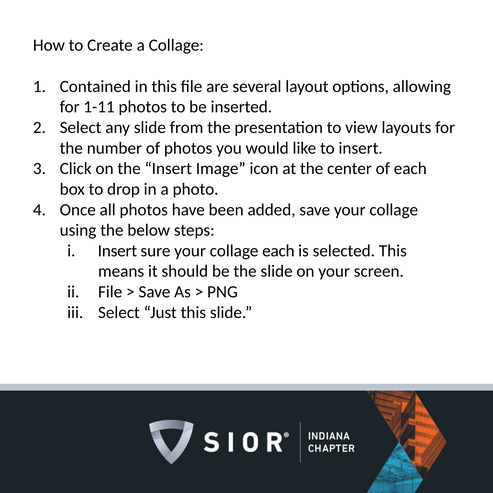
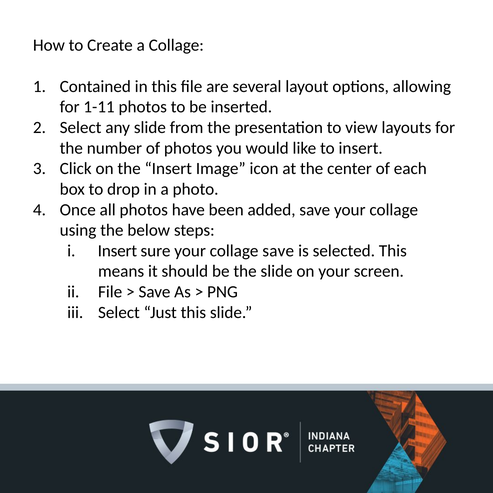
collage each: each -> save (278, 251)
